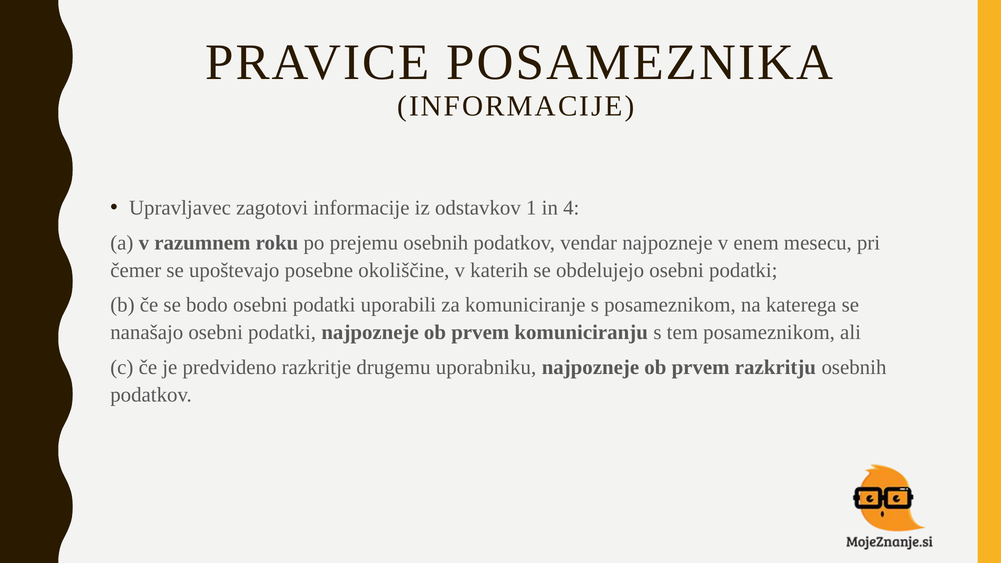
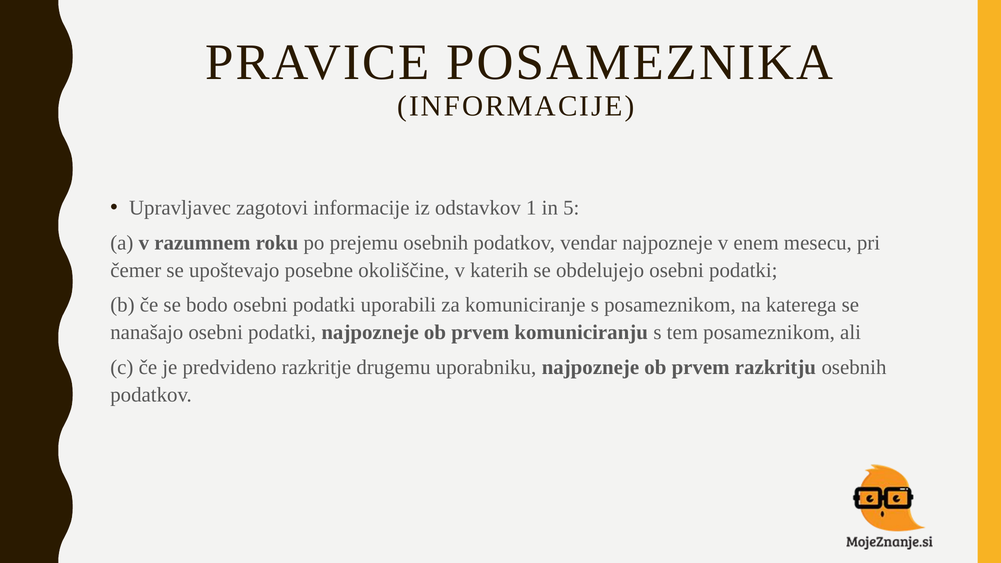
4: 4 -> 5 (571, 208)
